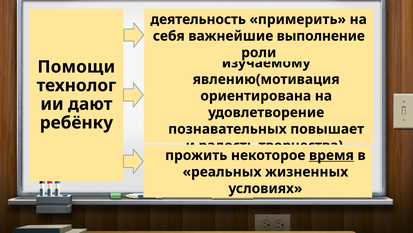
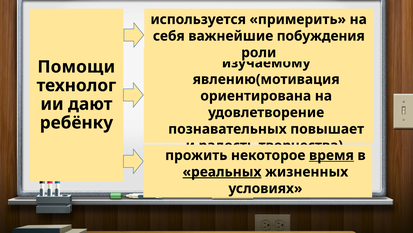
деятельность: деятельность -> используется (198, 19)
выполнение: выполнение -> побуждения (321, 36)
реальных underline: none -> present (222, 171)
